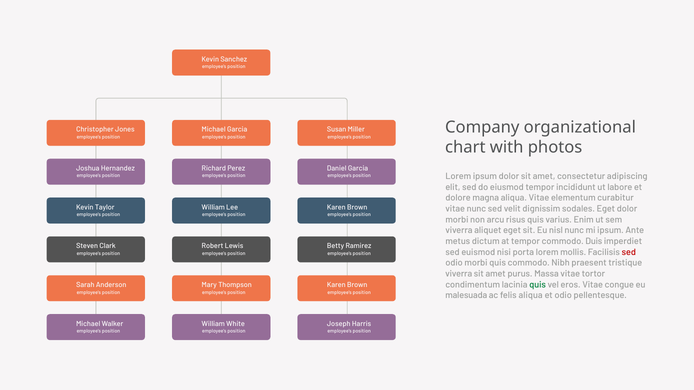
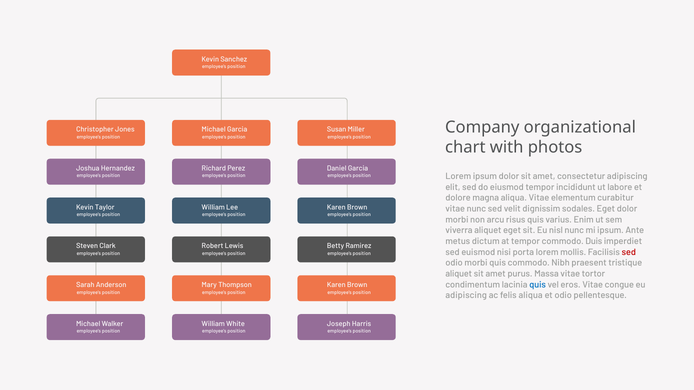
viverra: viverra -> aliquet (459, 274)
quis colour: green -> blue (538, 285)
malesuada: malesuada -> adipiscing (466, 296)
